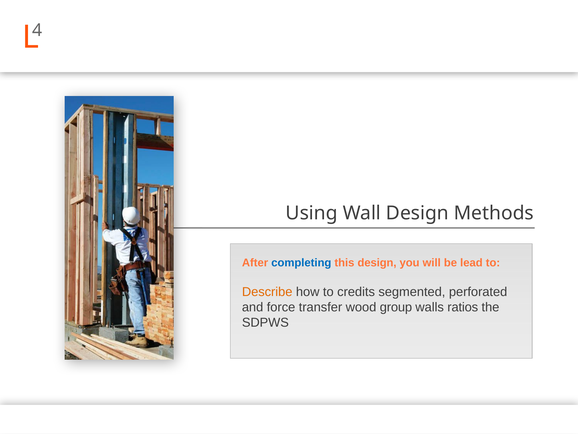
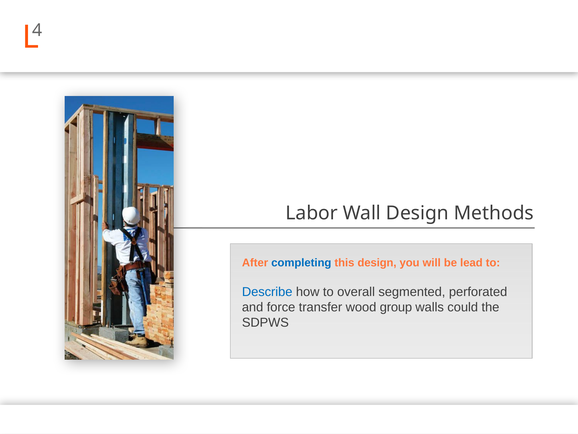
Using: Using -> Labor (312, 213)
Describe colour: orange -> blue (267, 292)
credits: credits -> overall (356, 292)
ratios: ratios -> could (463, 307)
